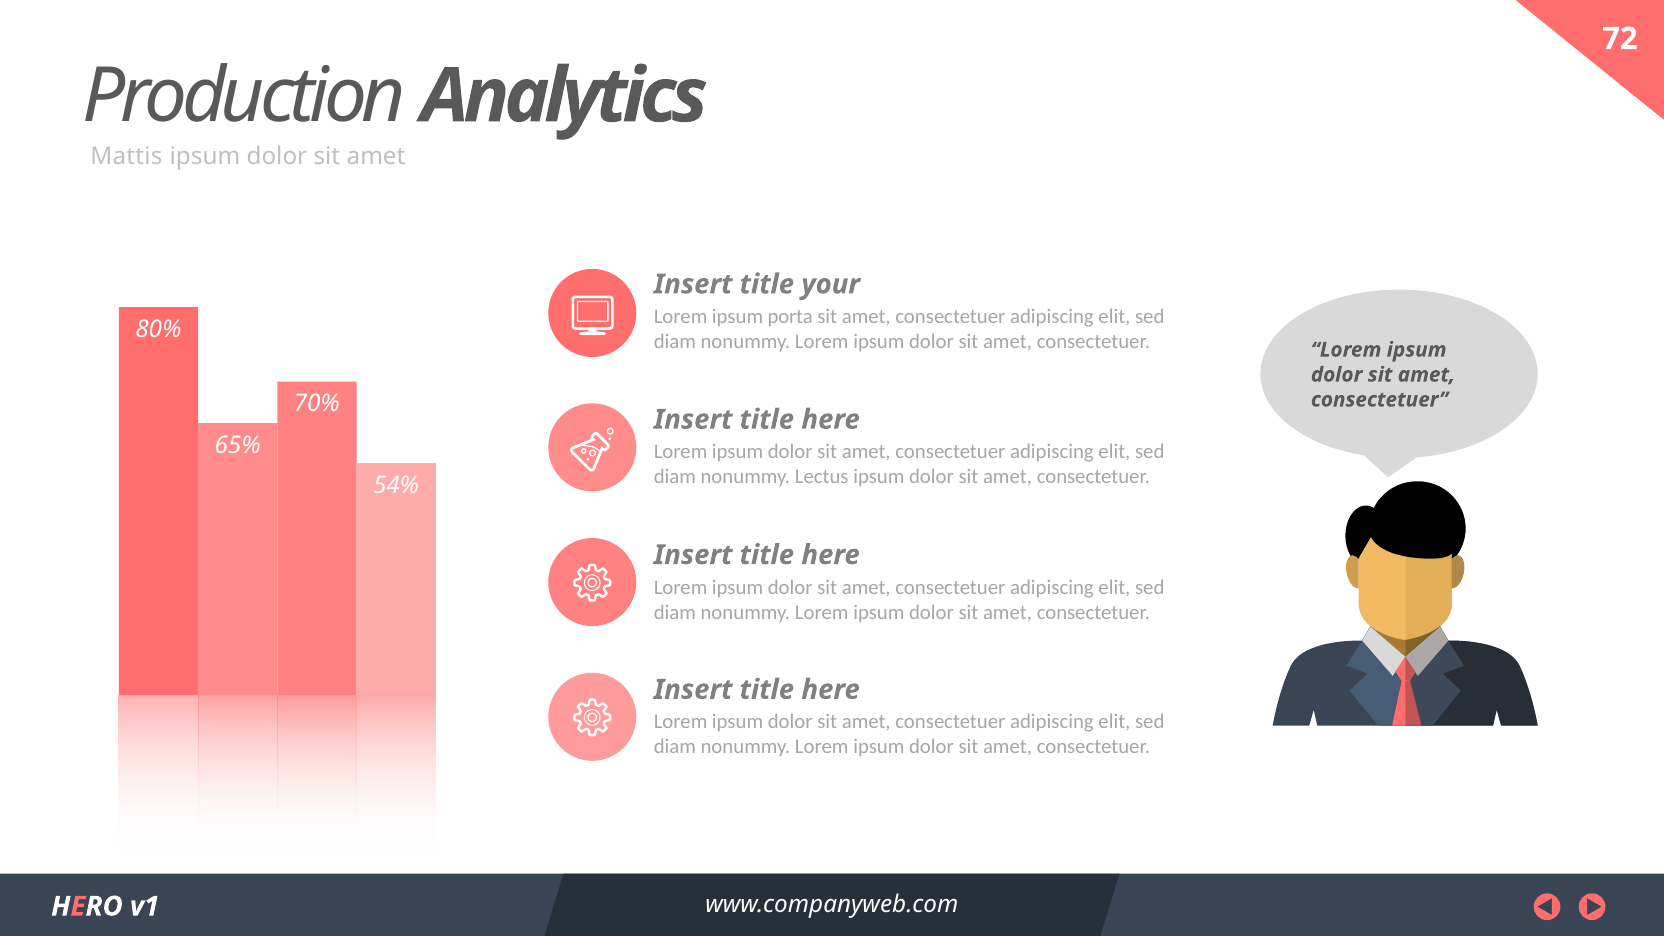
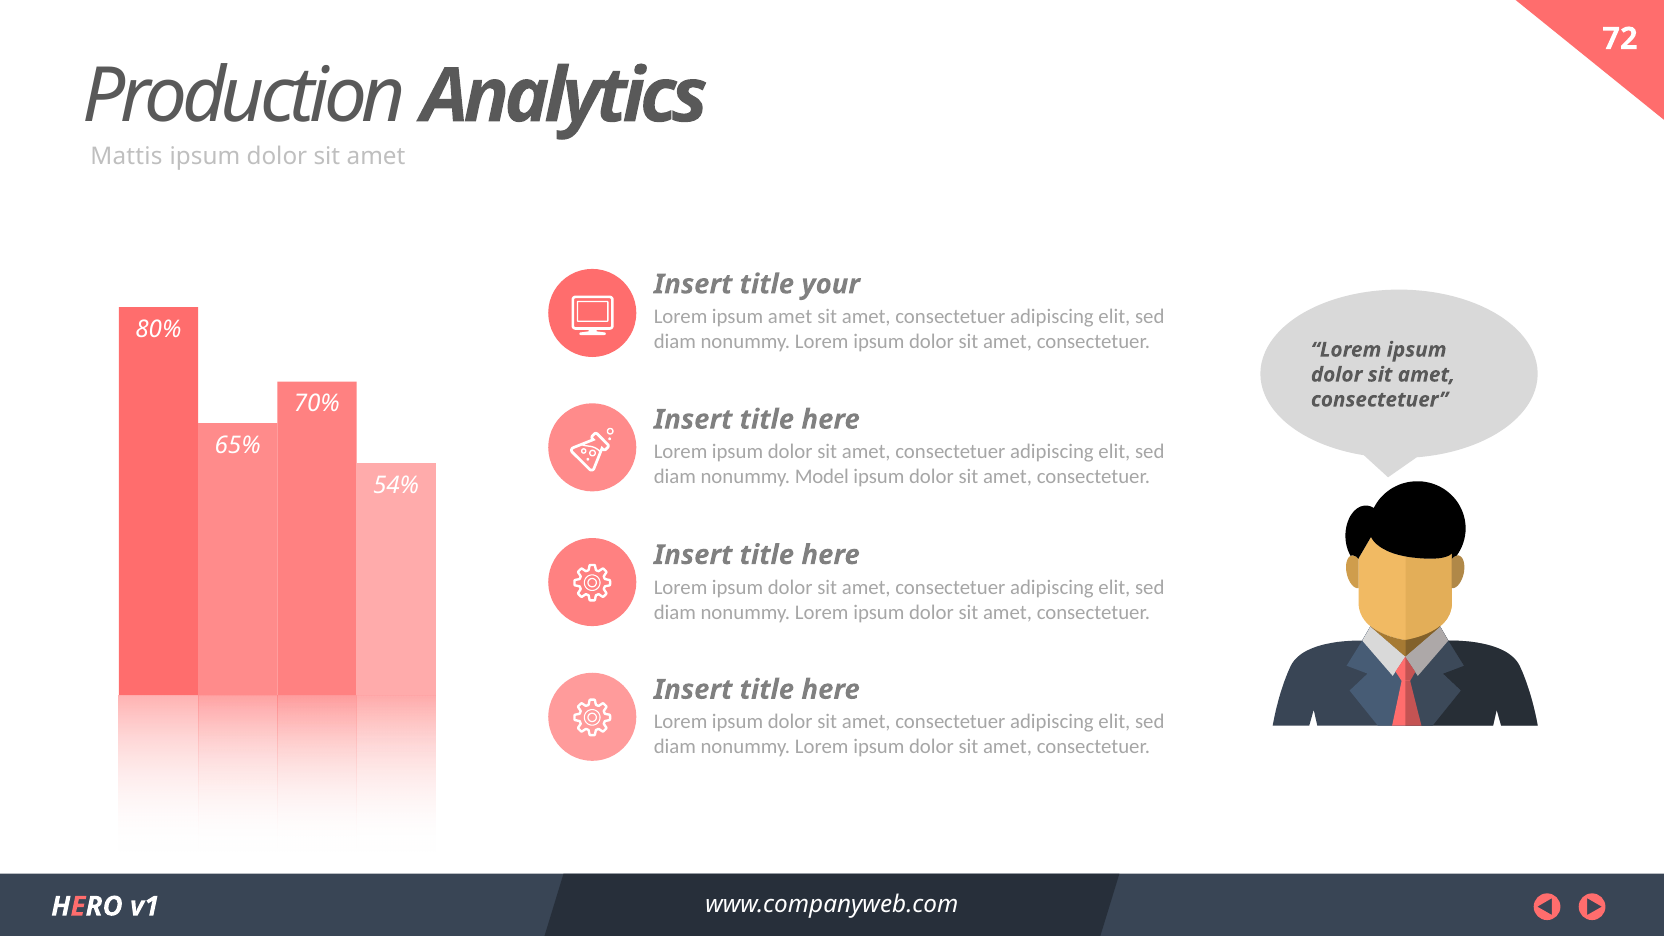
ipsum porta: porta -> amet (790, 317)
Lectus: Lectus -> Model (822, 477)
